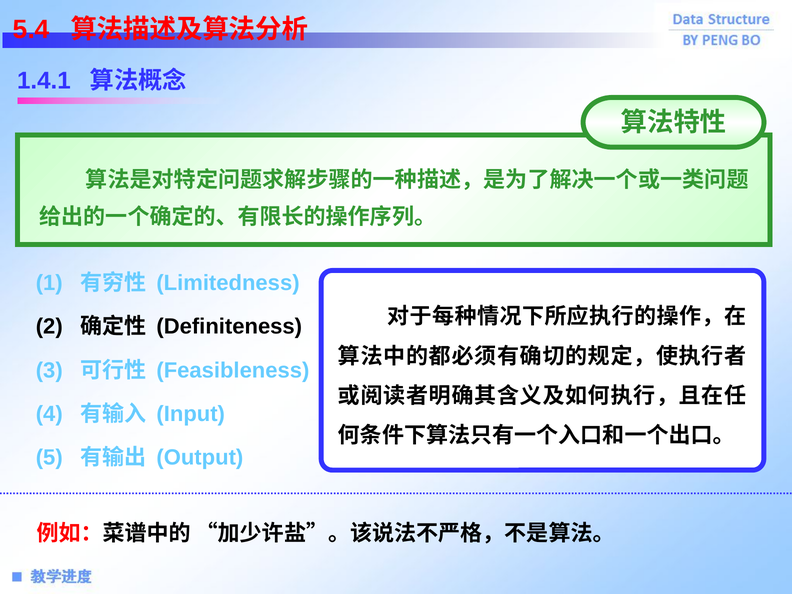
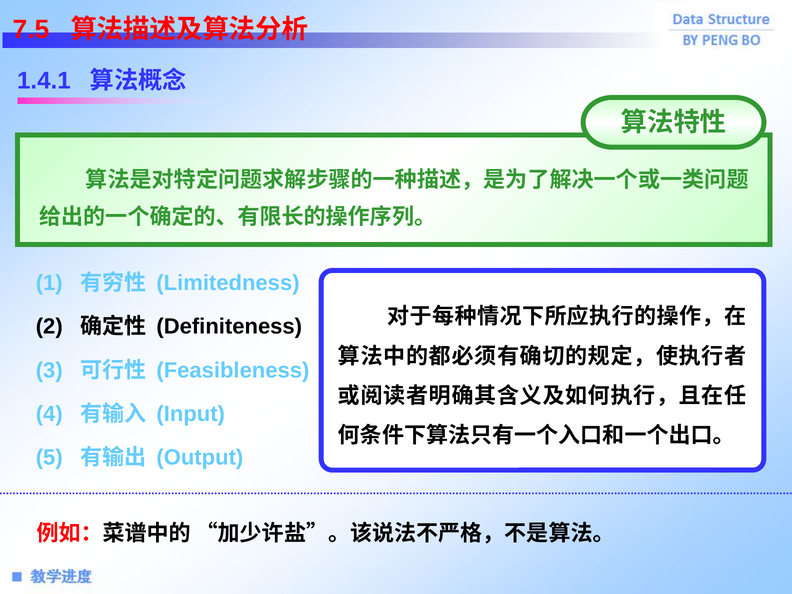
5.4: 5.4 -> 7.5 (31, 30)
